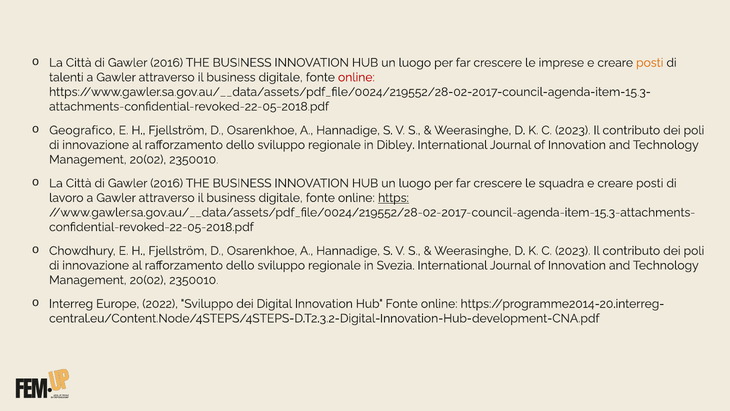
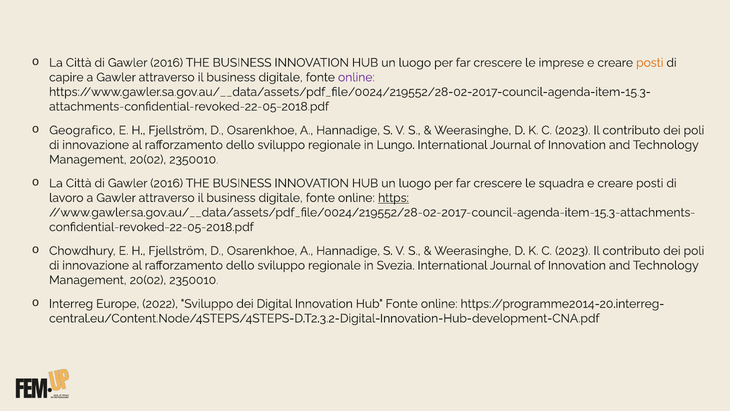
talenti: talenti -> capire (66, 77)
online colour: red -> purple (356, 77)
Dibley: Dibley -> Lungo (396, 145)
